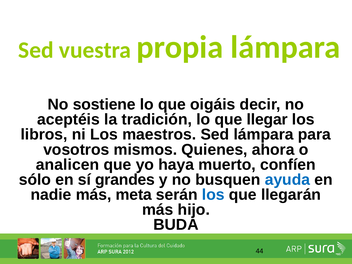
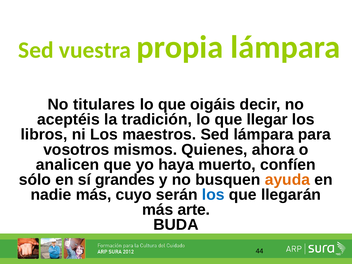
sostiene: sostiene -> titulares (104, 105)
ayuda colour: blue -> orange (287, 180)
meta: meta -> cuyo (134, 195)
hijo: hijo -> arte (194, 210)
